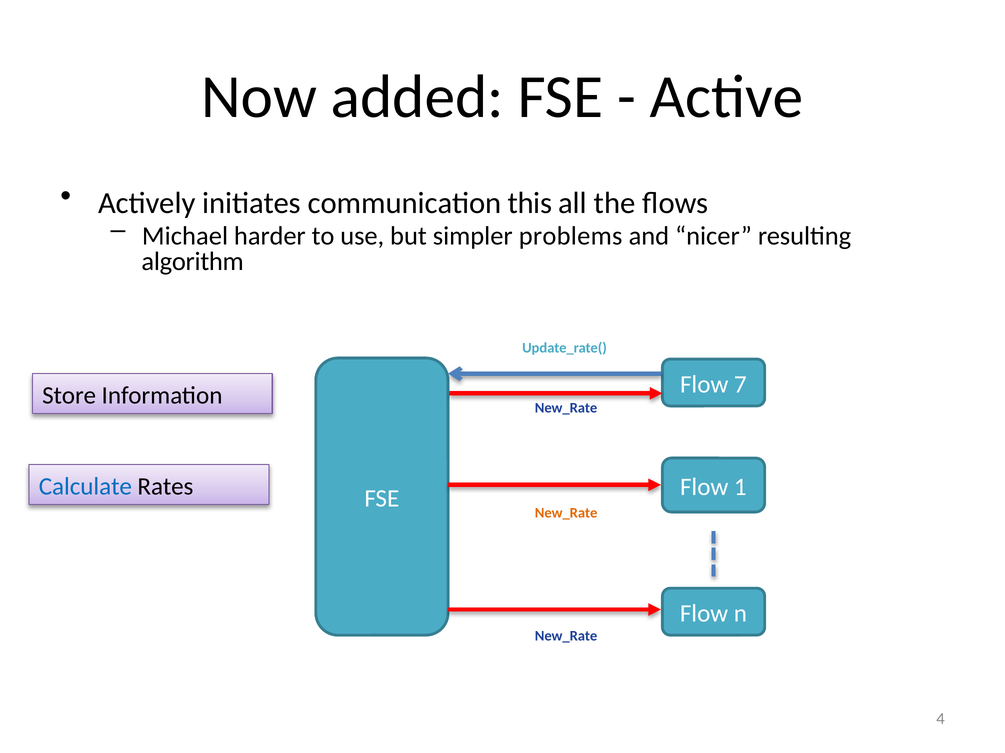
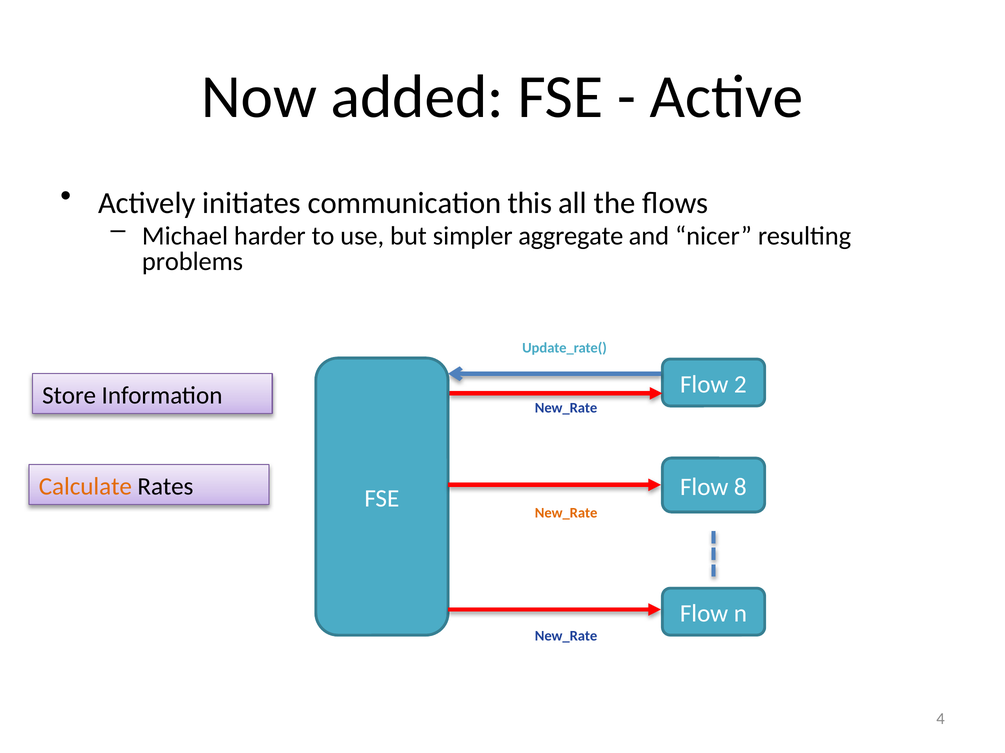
problems: problems -> aggregate (571, 236)
algorithm: algorithm -> problems (193, 262)
7: 7 -> 2 (740, 385)
Calculate colour: blue -> orange (85, 487)
1: 1 -> 8 (740, 487)
